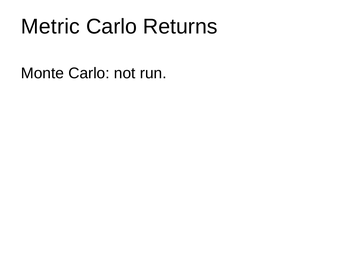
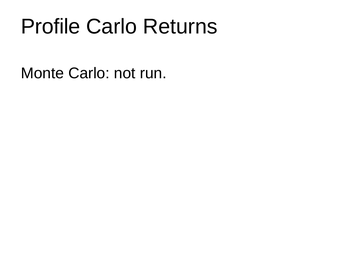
Metric: Metric -> Profile (51, 26)
